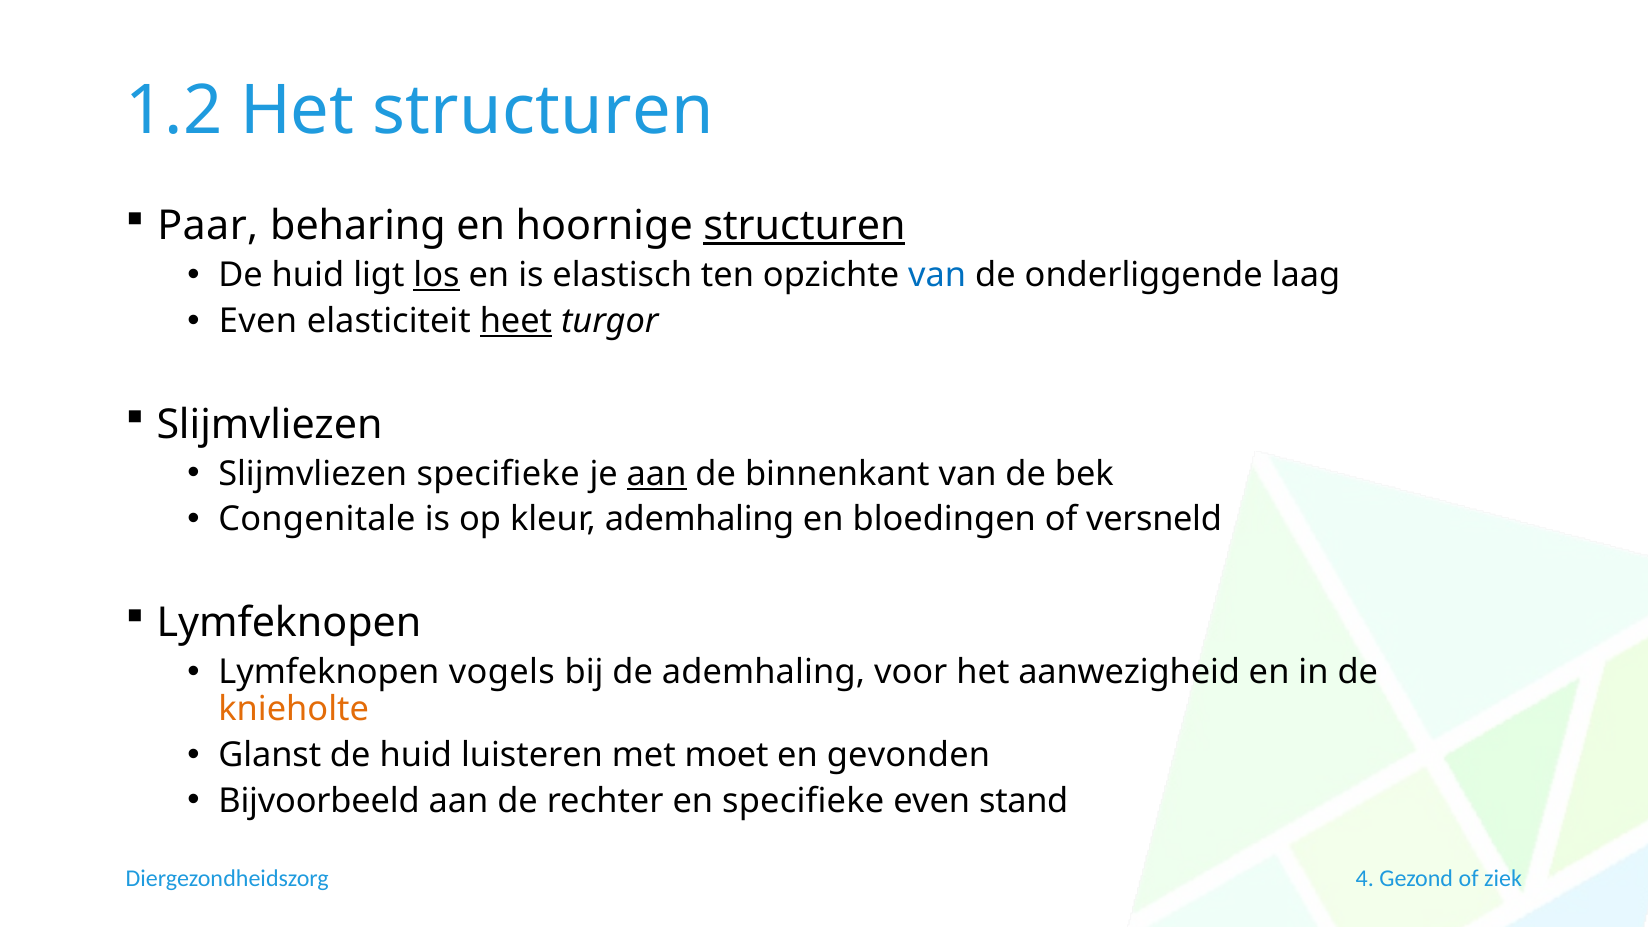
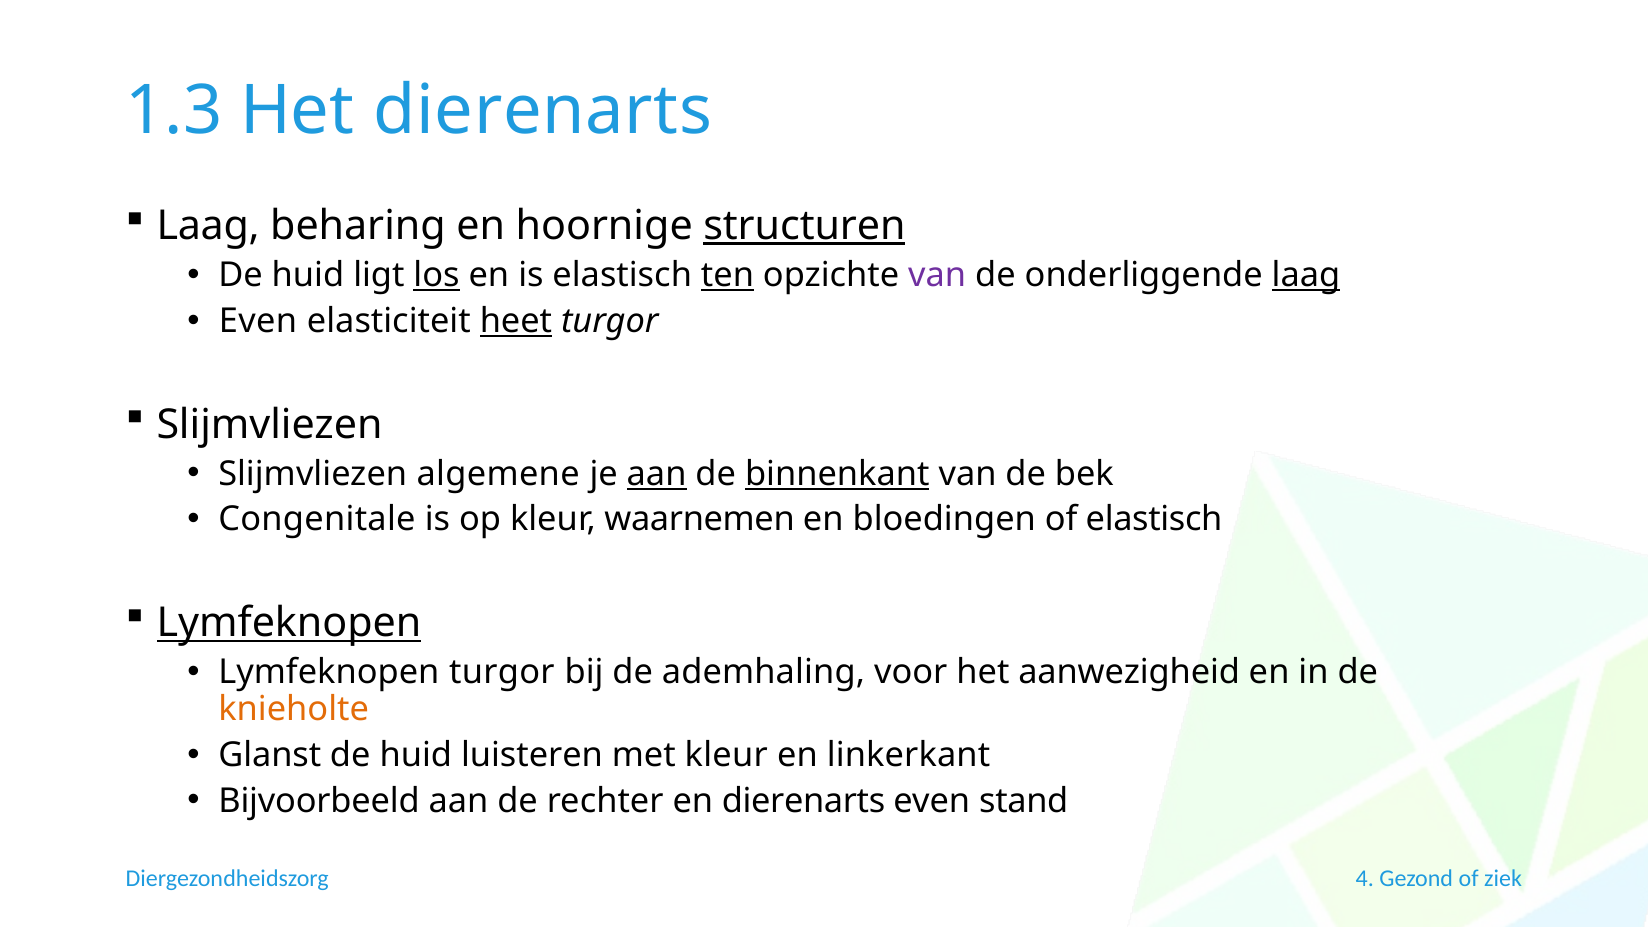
1.2: 1.2 -> 1.3 (174, 111)
Het structuren: structuren -> dierenarts (543, 111)
Paar: Paar -> Laag (208, 226)
ten underline: none -> present (727, 275)
van colour: blue -> purple (937, 275)
laag underline: none -> present (1306, 275)
Slijmvliezen specifieke: specifieke -> algemene (498, 474)
binnenkant underline: none -> present (837, 474)
kleur ademhaling: ademhaling -> waarnemen (700, 520)
of versneld: versneld -> elastisch (1154, 520)
Lymfeknopen underline: none -> present (289, 623)
Lymfeknopen vogels: vogels -> turgor (502, 672)
met moet: moet -> kleur (726, 755)
gevonden: gevonden -> linkerkant (909, 755)
en specifieke: specifieke -> dierenarts (804, 801)
